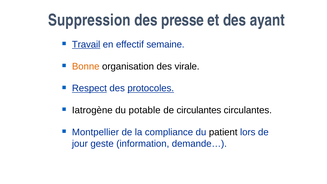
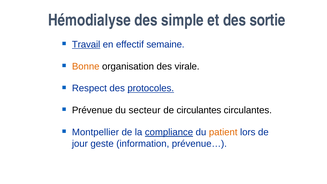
Suppression: Suppression -> Hémodialyse (89, 20)
presse: presse -> simple (182, 20)
ayant: ayant -> sortie (267, 20)
Respect underline: present -> none (89, 88)
Iatrogène: Iatrogène -> Prévenue (92, 110)
potable: potable -> secteur (145, 110)
compliance underline: none -> present (169, 132)
patient colour: black -> orange (223, 132)
demande…: demande… -> prévenue… (199, 144)
